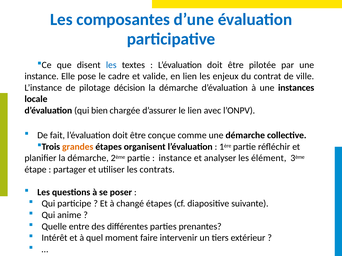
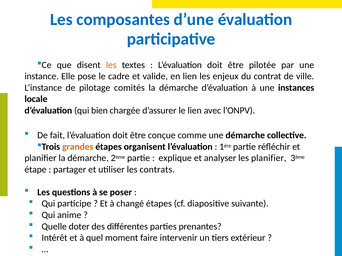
les colour: blue -> orange (111, 65)
décision: décision -> comités (129, 88)
instance: instance -> explique (175, 158)
les élément: élément -> planifier (269, 158)
entre: entre -> doter (79, 227)
